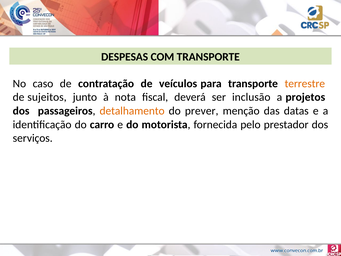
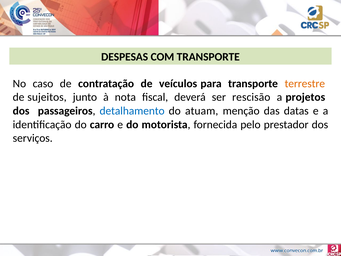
inclusão: inclusão -> rescisão (251, 97)
detalhamento colour: orange -> blue (132, 111)
prever: prever -> atuam (202, 111)
